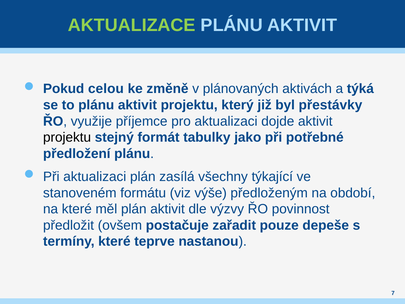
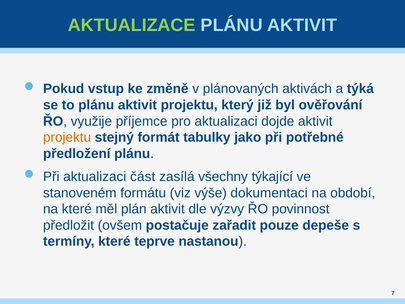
celou: celou -> vstup (106, 89)
přestávky: přestávky -> ověřování (330, 105)
projektu colour: black -> orange (67, 137)
aktualizaci plán: plán -> část (143, 177)
předloženým: předloženým -> dokumentaci (269, 193)
